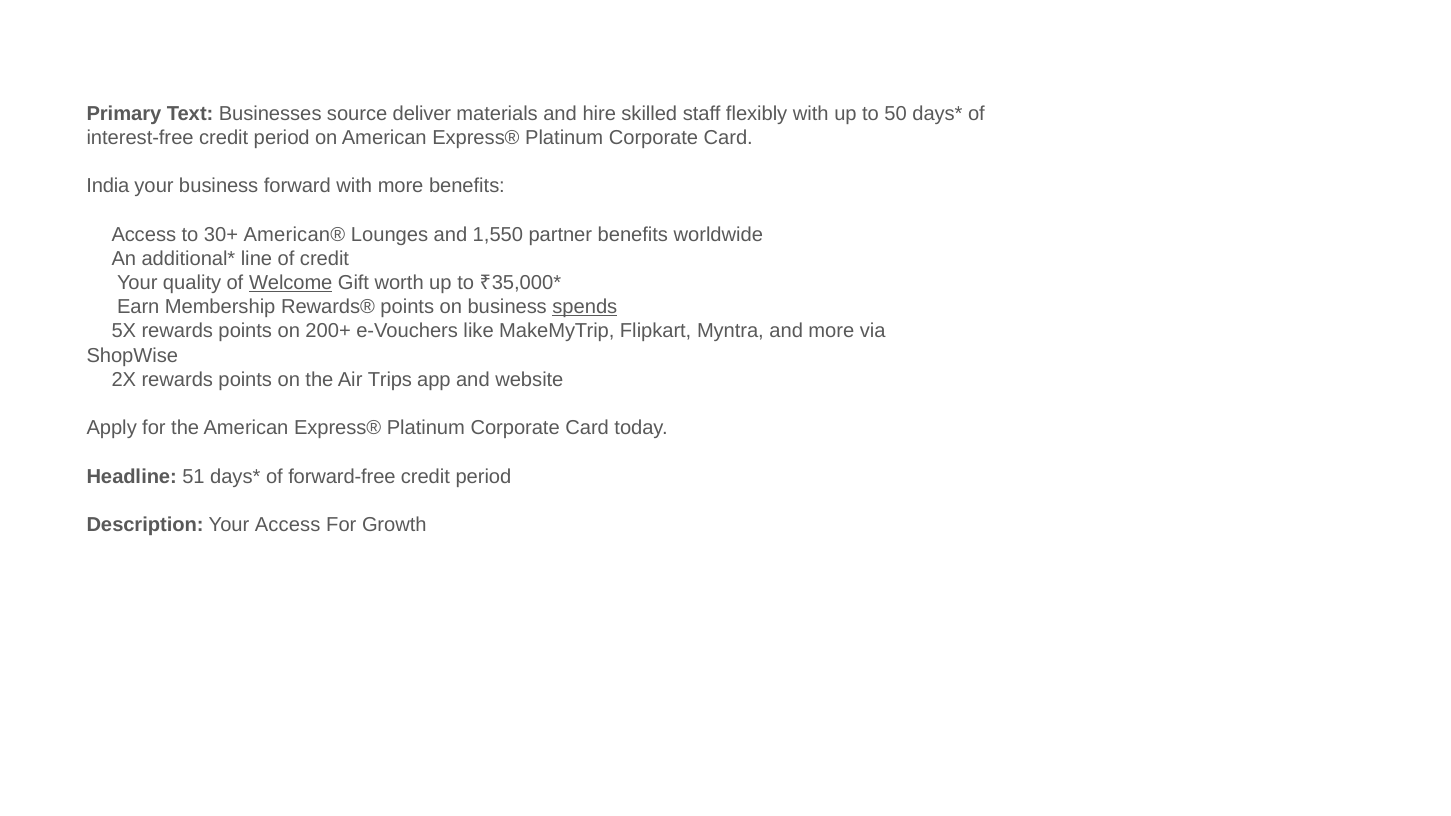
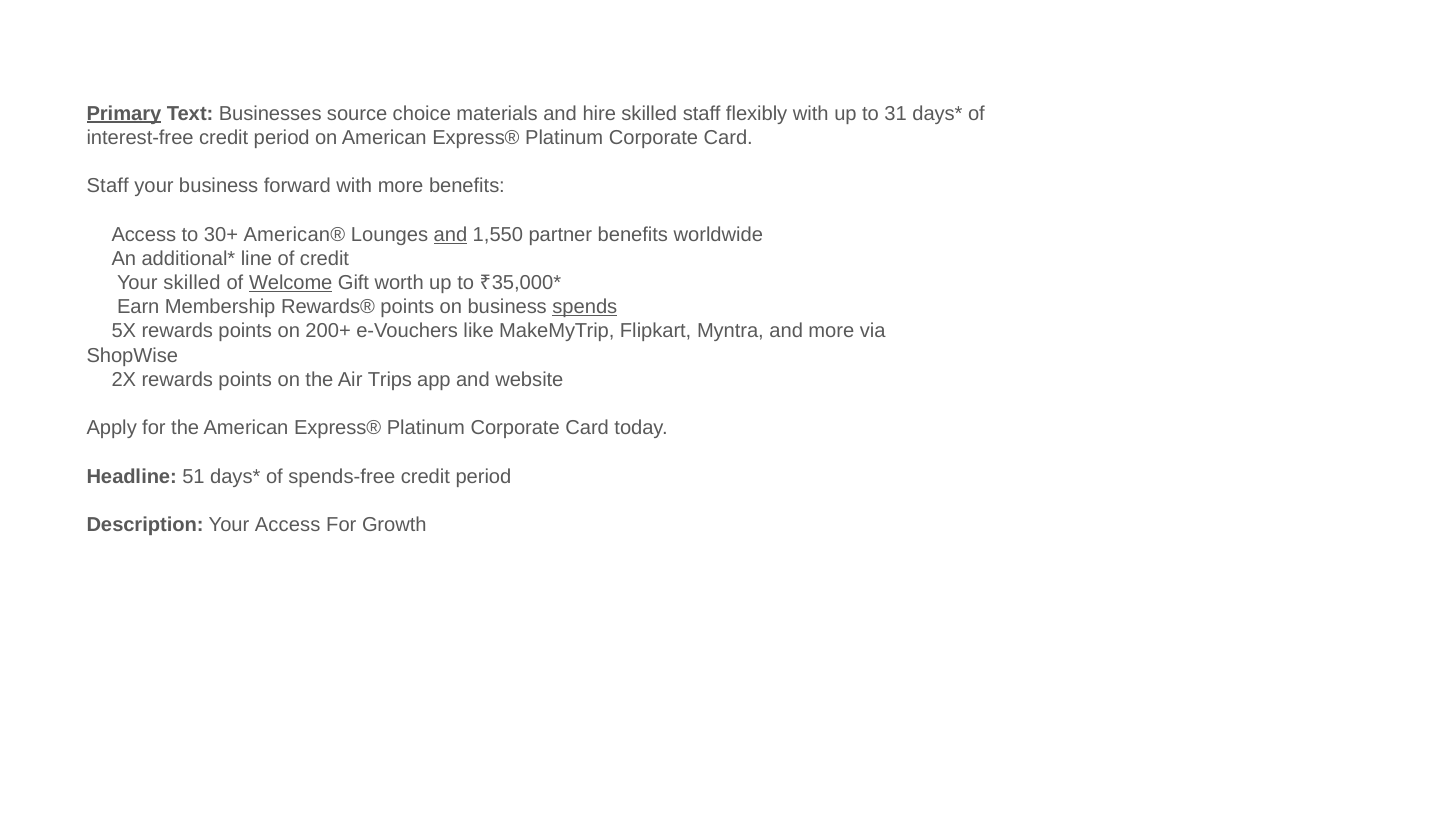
Primary underline: none -> present (124, 113)
deliver: deliver -> choice (422, 113)
50: 50 -> 31 (896, 113)
India: India -> Staff (108, 186)
and underline: none -> present (450, 235)
Your quality: quality -> skilled (192, 283)
forward-free: forward-free -> spends-free (342, 477)
